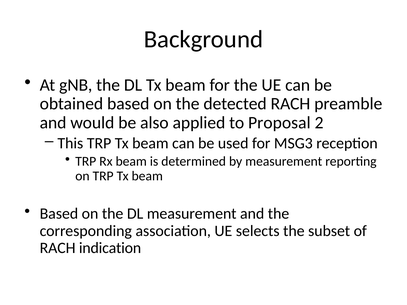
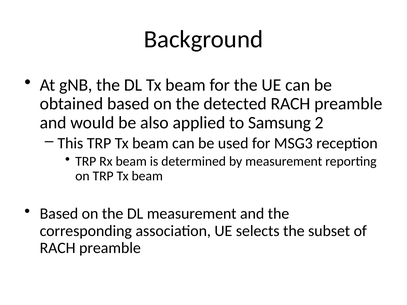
Proposal: Proposal -> Samsung (279, 123)
indication: indication -> preamble (110, 248)
